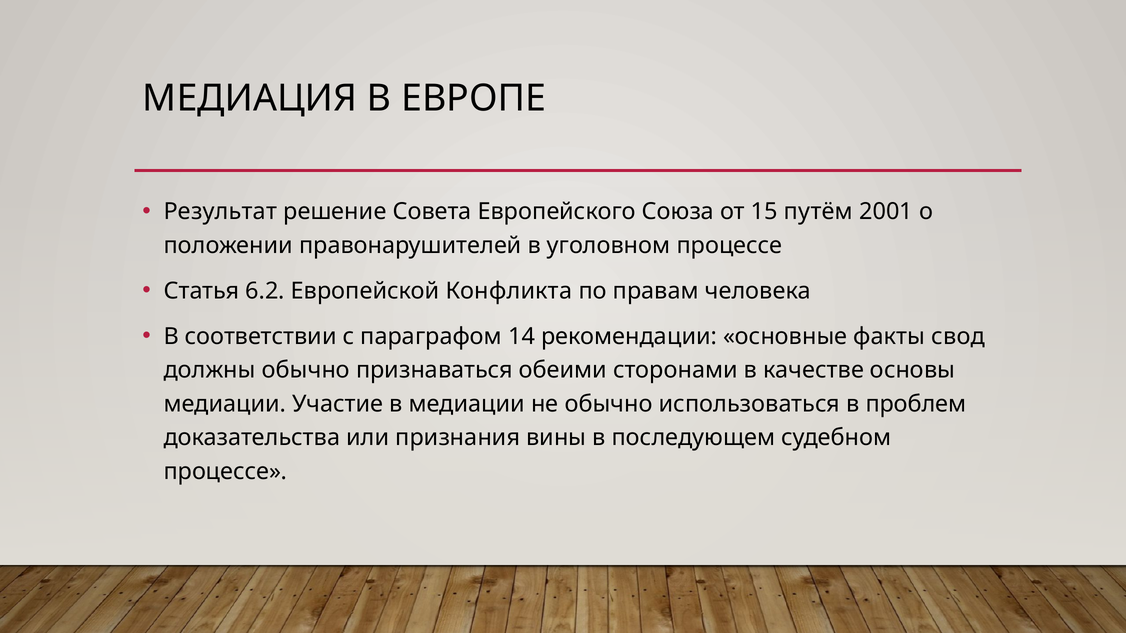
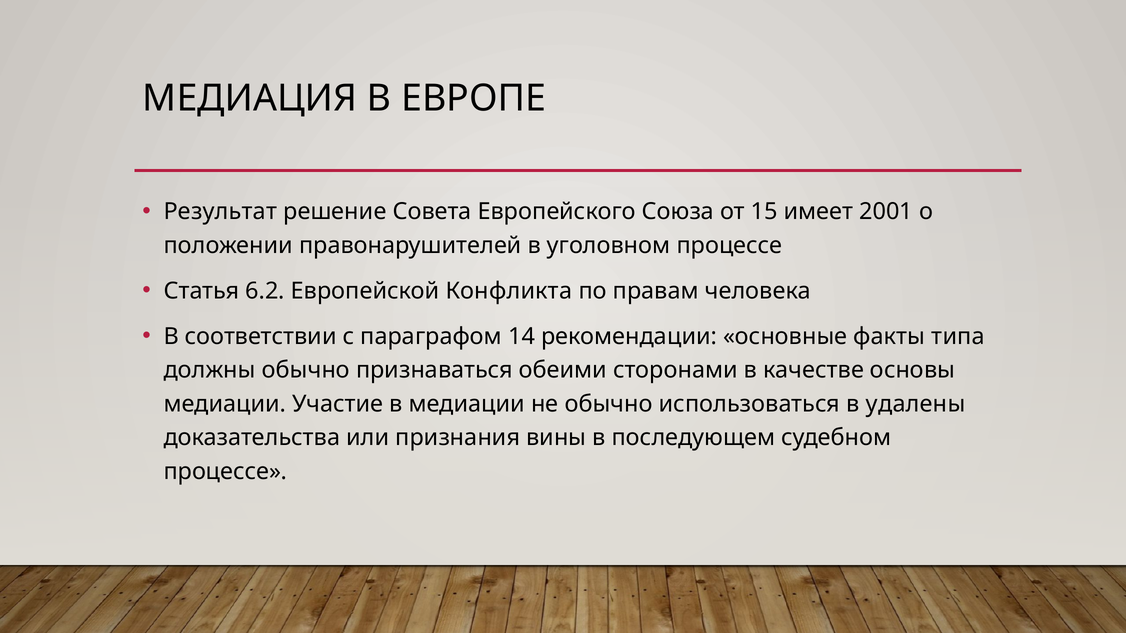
путём: путём -> имеет (819, 212)
свод: свод -> типа (958, 337)
проблем: проблем -> удалены (916, 404)
